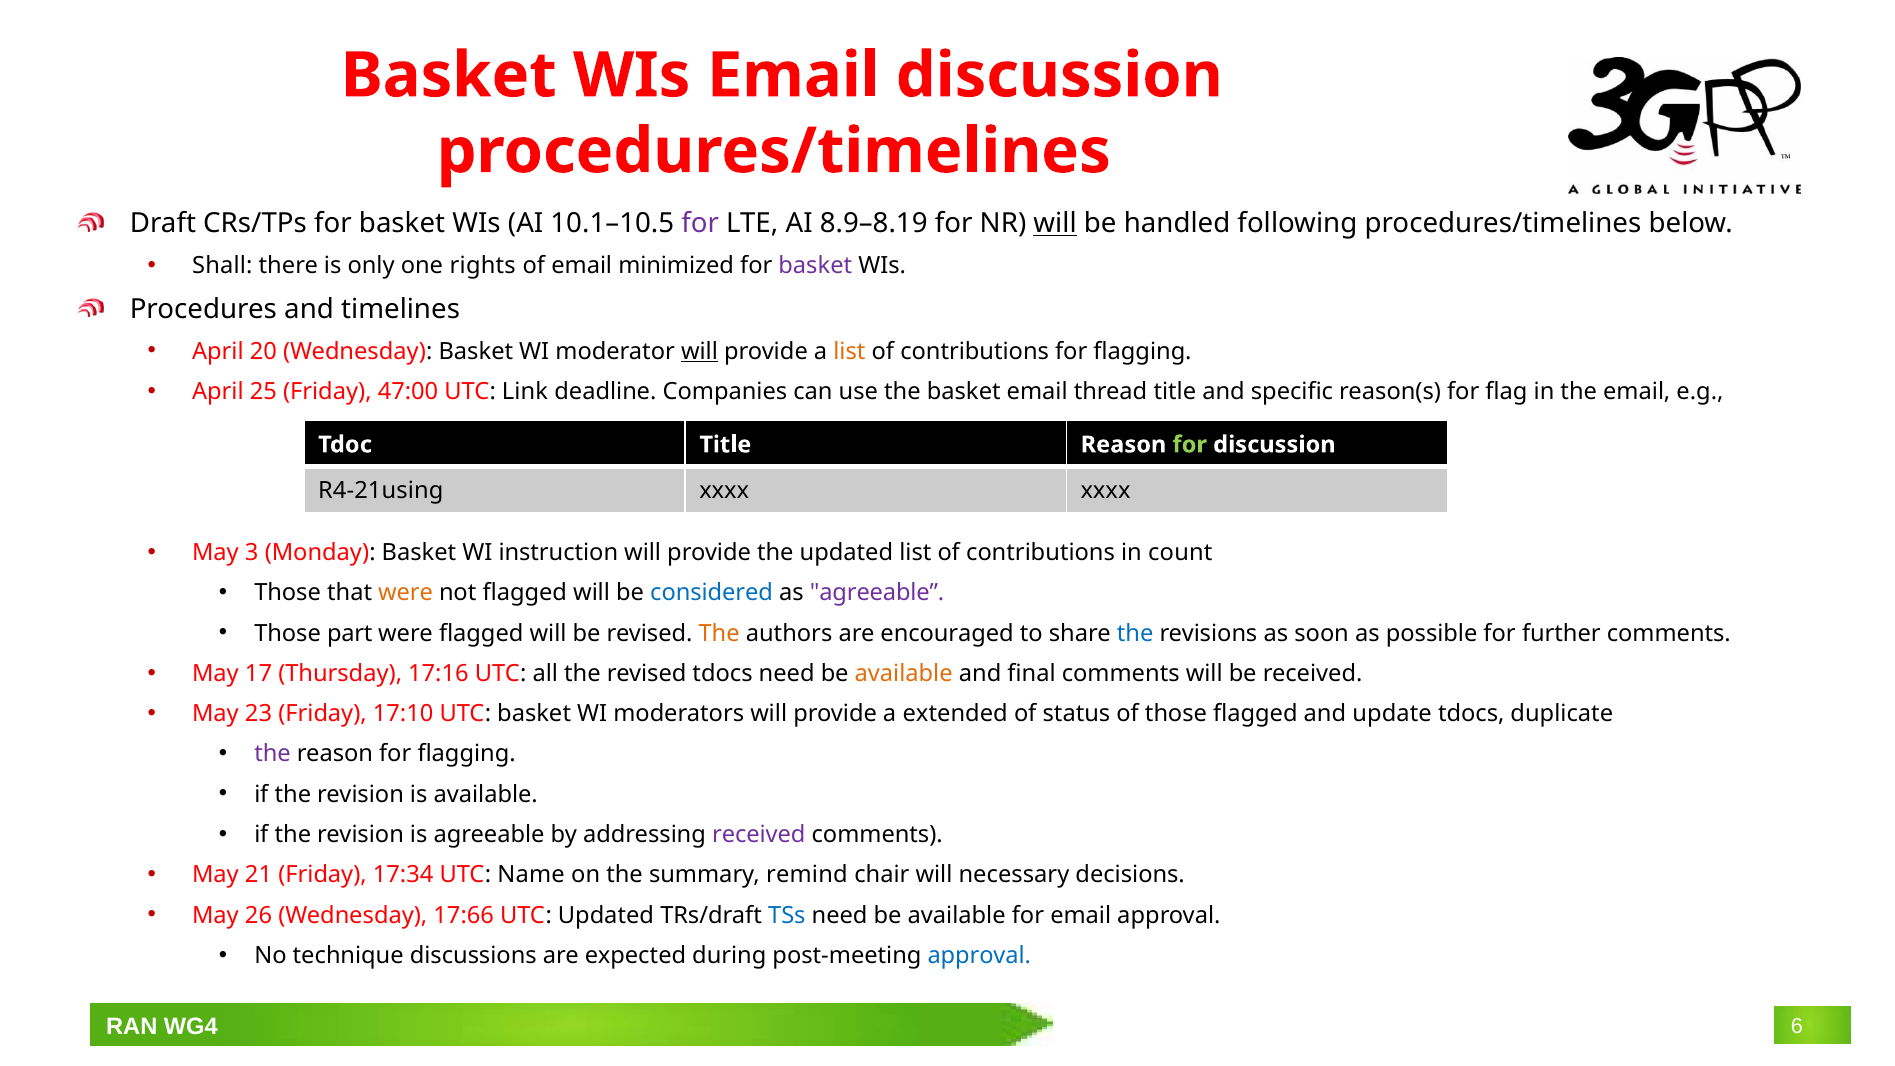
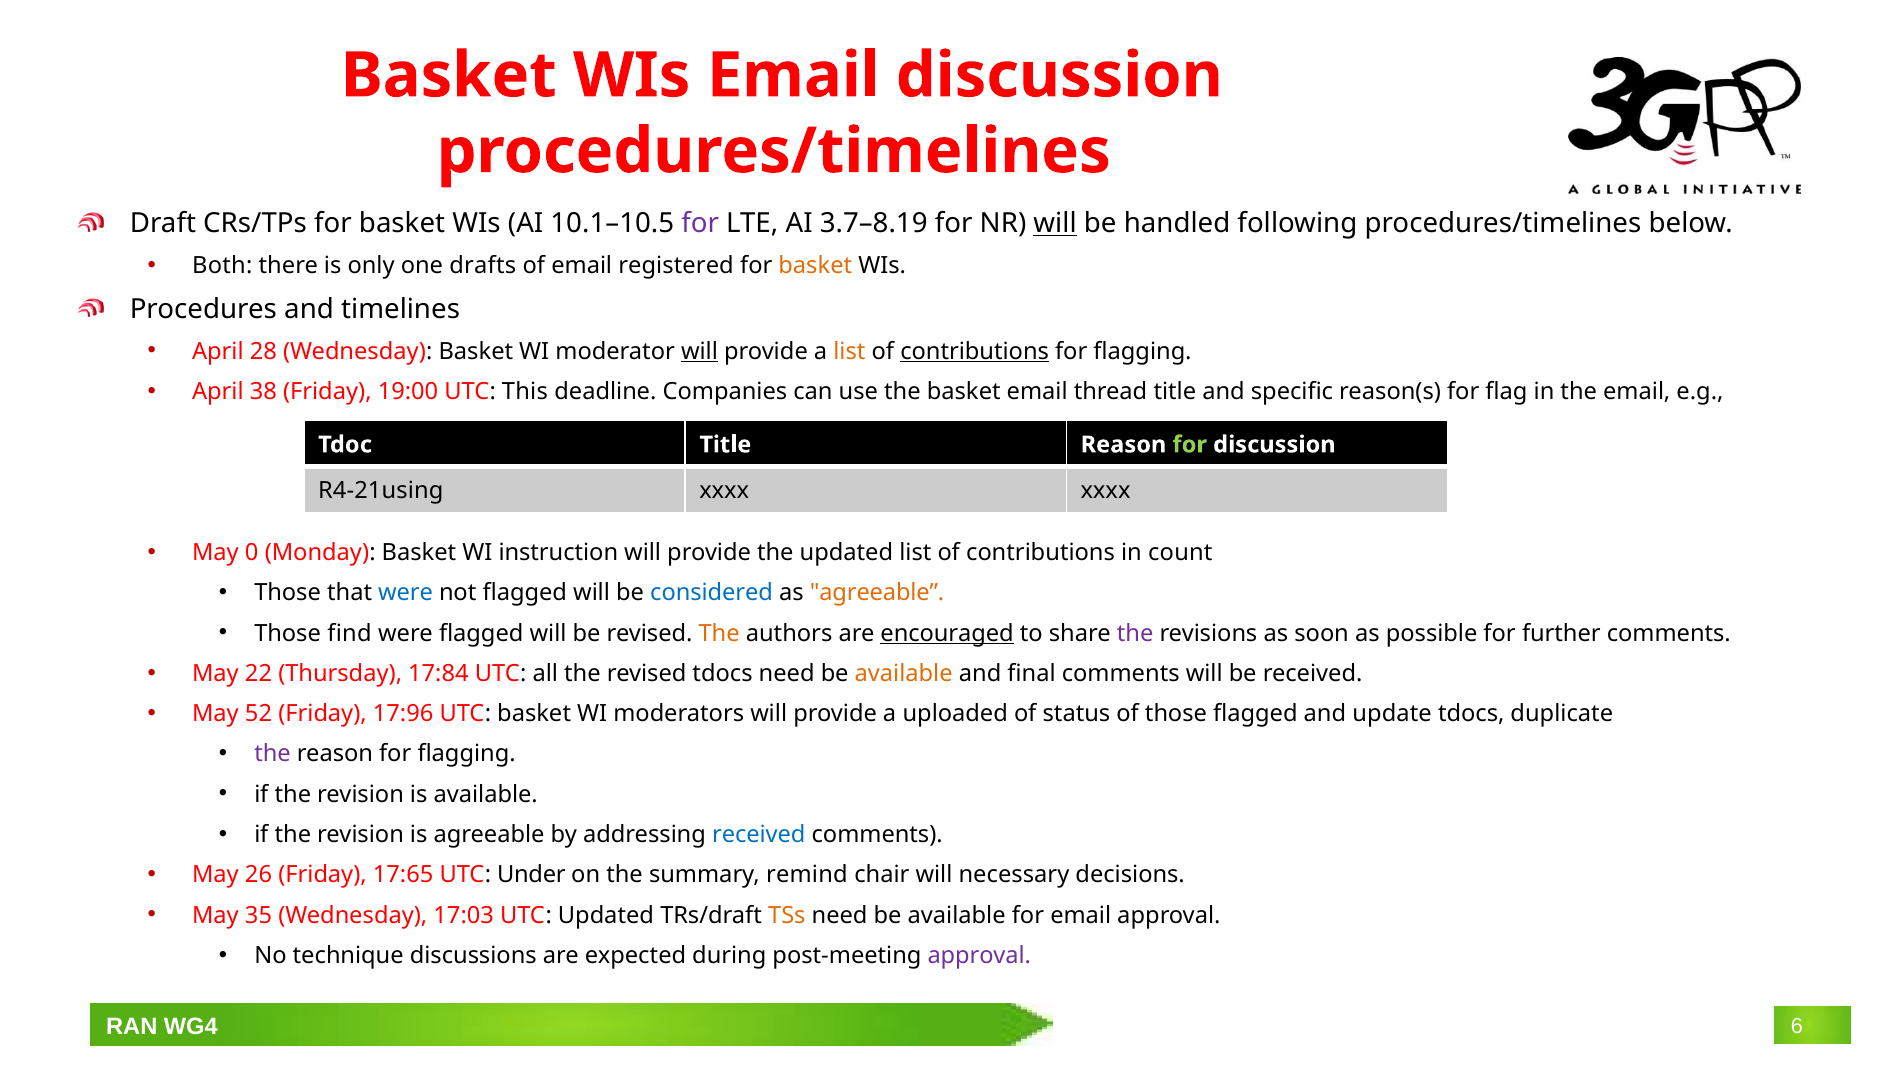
8.9–8.19: 8.9–8.19 -> 3.7–8.19 (874, 224)
Shall: Shall -> Both (222, 266)
rights: rights -> drafts (483, 266)
minimized: minimized -> registered (676, 266)
basket colour: purple -> orange (815, 266)
20: 20 -> 28 (263, 351)
contributions underline: none -> present (975, 351)
25: 25 -> 38 (263, 392)
47:00: 47:00 -> 19:00 (408, 392)
Link: Link -> This (525, 392)
3: 3 -> 0 (252, 553)
were colour: orange -> blue (406, 593)
agreeable colour: purple -> orange (877, 593)
part: part -> find (350, 633)
encouraged underline: none -> present (947, 633)
the colour: blue -> purple (1135, 633)
17: 17 -> 22 (259, 674)
17:16: 17:16 -> 17:84 (438, 674)
23: 23 -> 52 (259, 714)
17:10: 17:10 -> 17:96 (403, 714)
extended: extended -> uploaded (955, 714)
received colour: purple -> blue (759, 835)
21: 21 -> 26 (259, 875)
17:34: 17:34 -> 17:65 (403, 875)
Name: Name -> Under (531, 875)
26: 26 -> 35 (259, 915)
17:66: 17:66 -> 17:03 (464, 915)
TSs colour: blue -> orange (787, 915)
approval colour: blue -> purple (979, 956)
